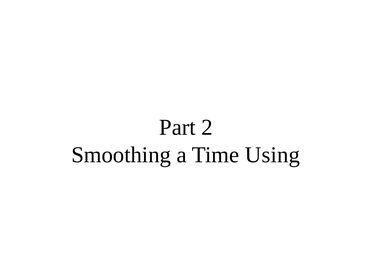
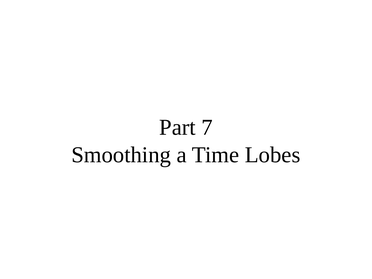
2: 2 -> 7 (207, 127)
Using: Using -> Lobes (273, 155)
